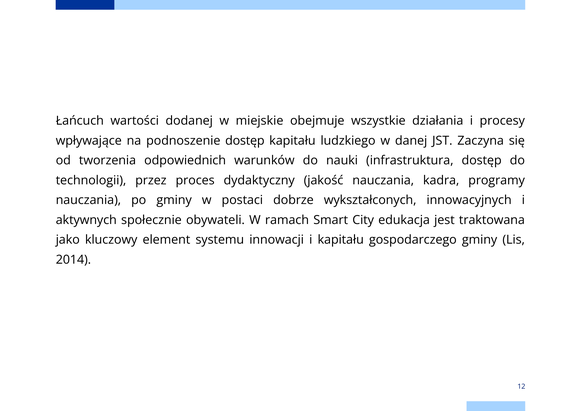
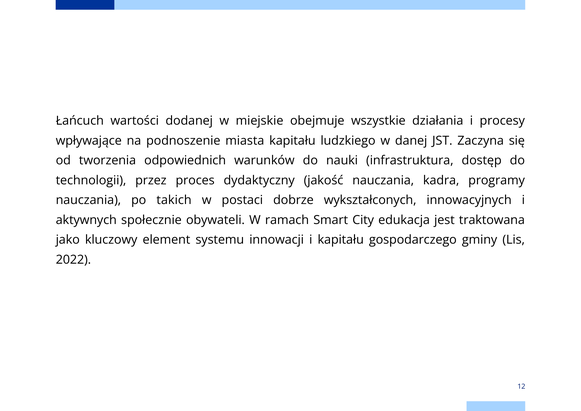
podnoszenie dostęp: dostęp -> miasta (245, 141)
po gminy: gminy -> takich (174, 200)
2014: 2014 -> 2022 (73, 260)
